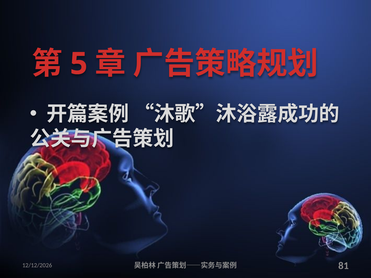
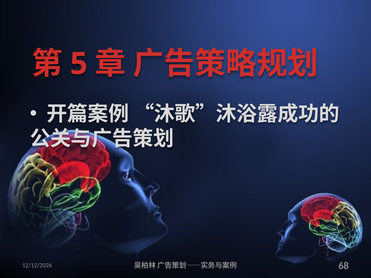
81: 81 -> 68 (344, 266)
